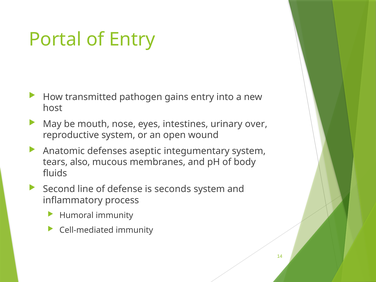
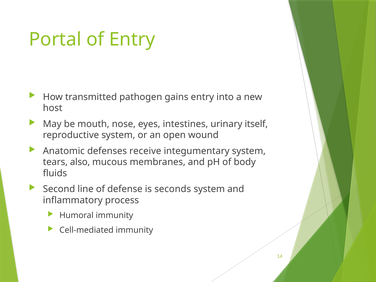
over: over -> itself (256, 124)
aseptic: aseptic -> receive (145, 151)
